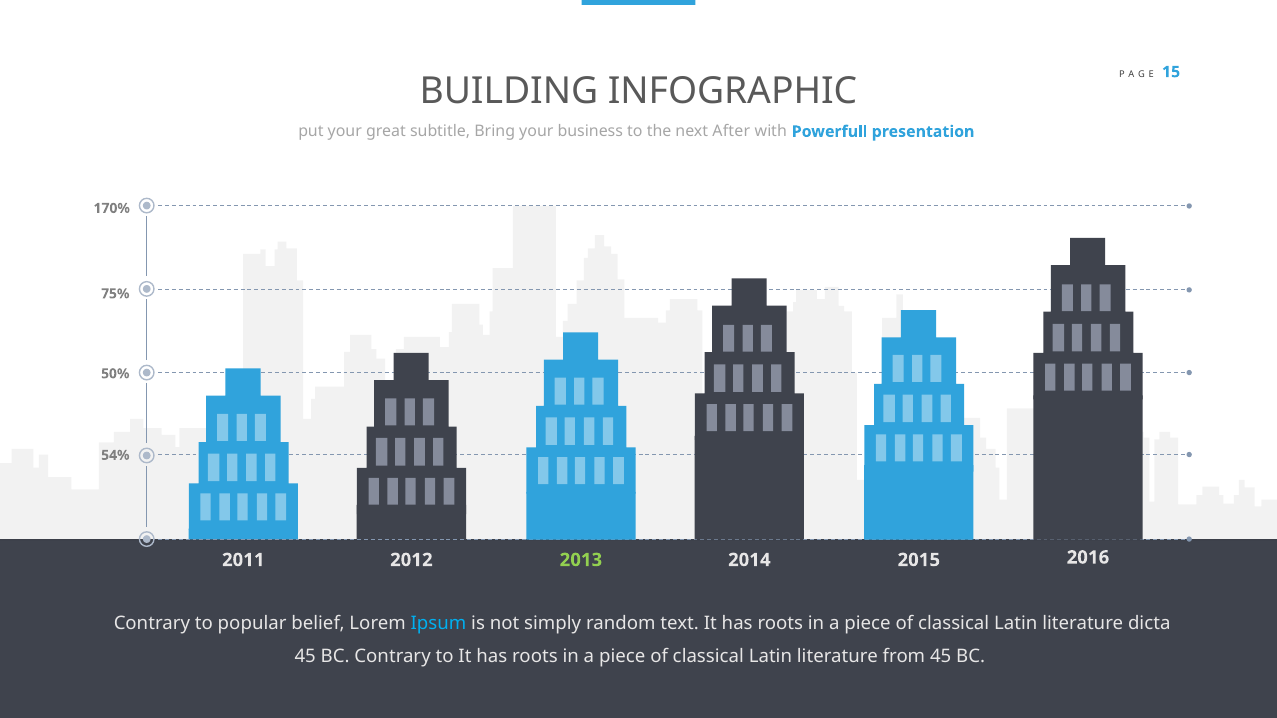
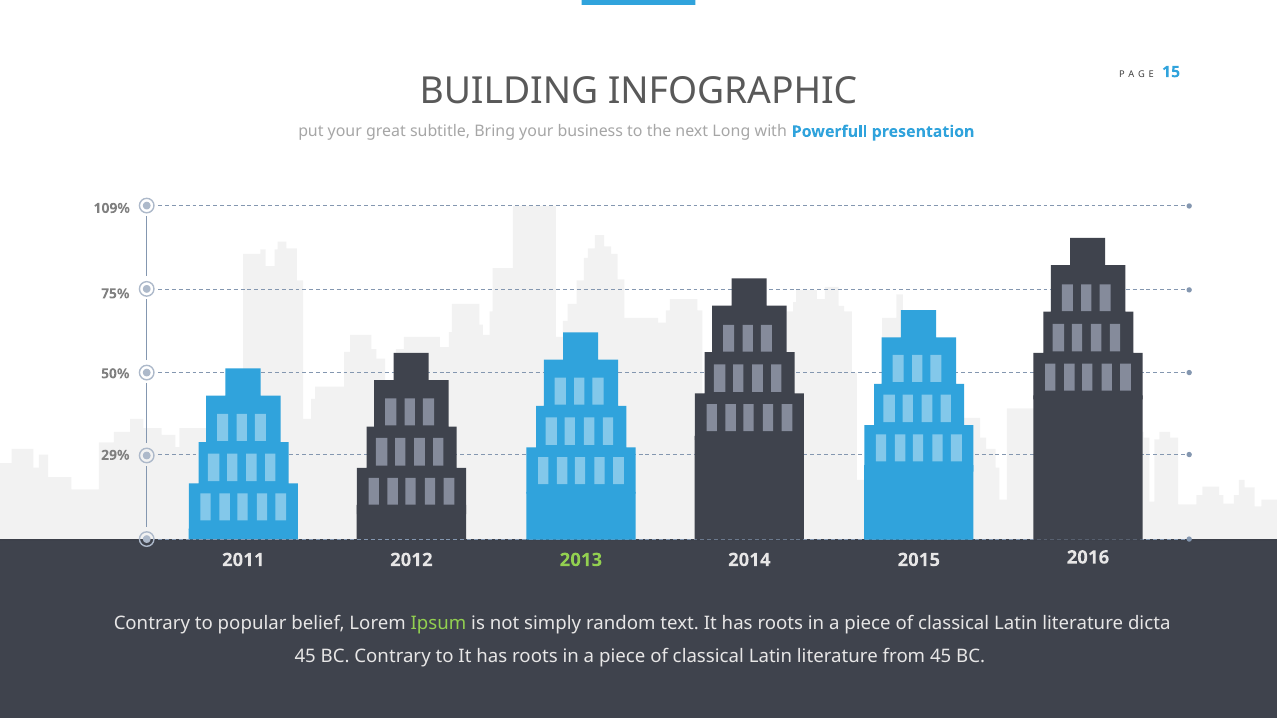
After: After -> Long (731, 132)
170%: 170% -> 109% (112, 208)
54%: 54% -> 29% (115, 455)
Ipsum colour: light blue -> light green (439, 624)
